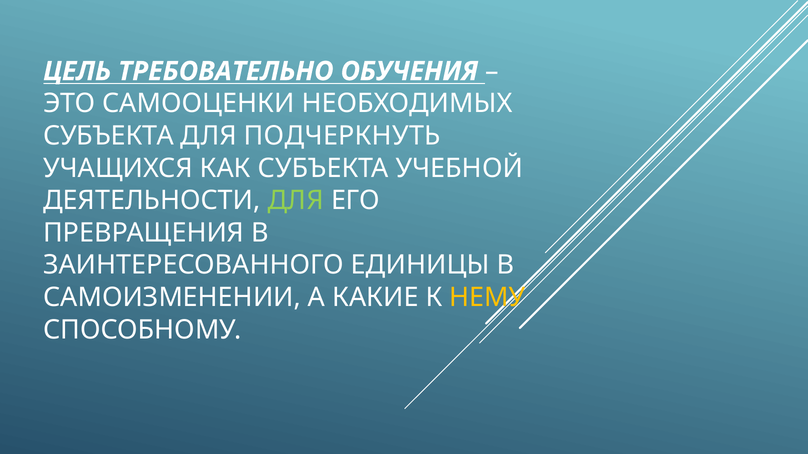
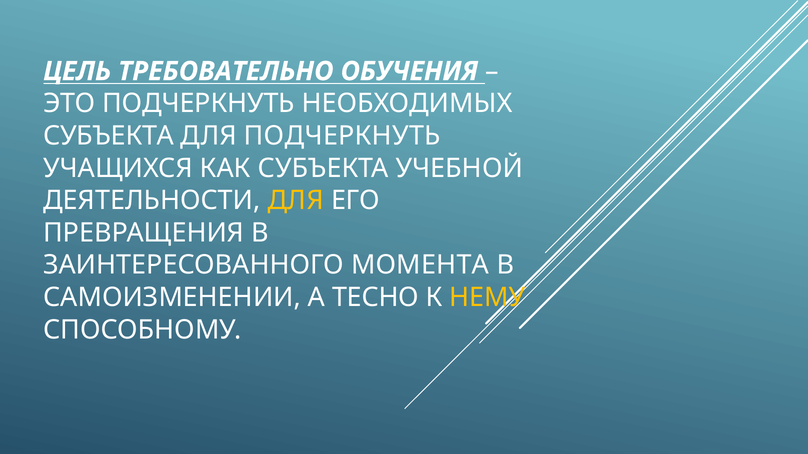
ЭТО САМООЦЕНКИ: САМООЦЕНКИ -> ПОДЧЕРКНУТЬ (198, 104)
ДЛЯ colour: light green -> yellow (296, 201)
ЕДИНИЦЫ: ЕДИНИЦЫ -> МОМЕНТА (420, 265)
КАКИЕ: КАКИЕ -> ТЕСНО (376, 298)
